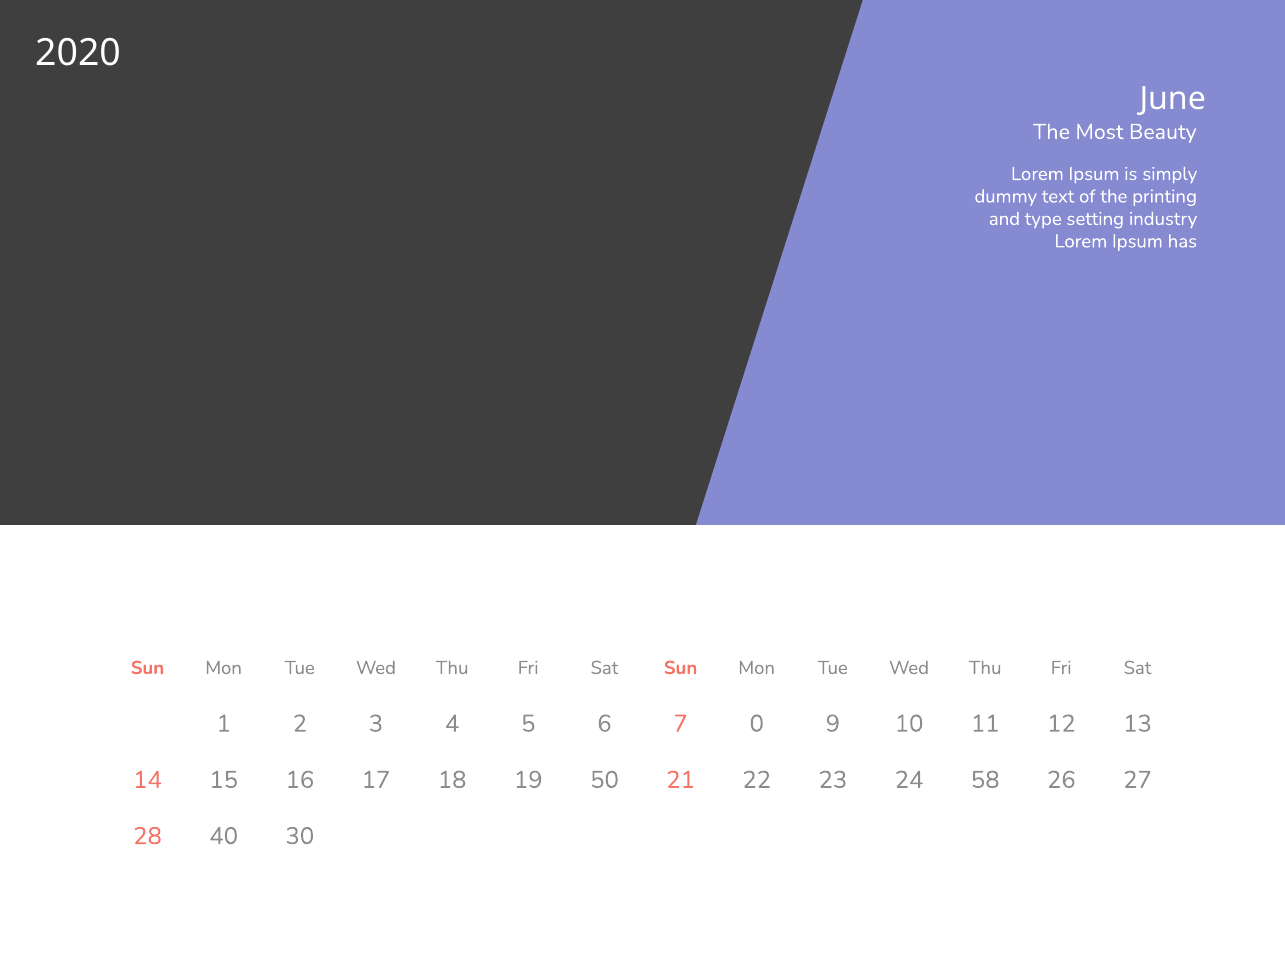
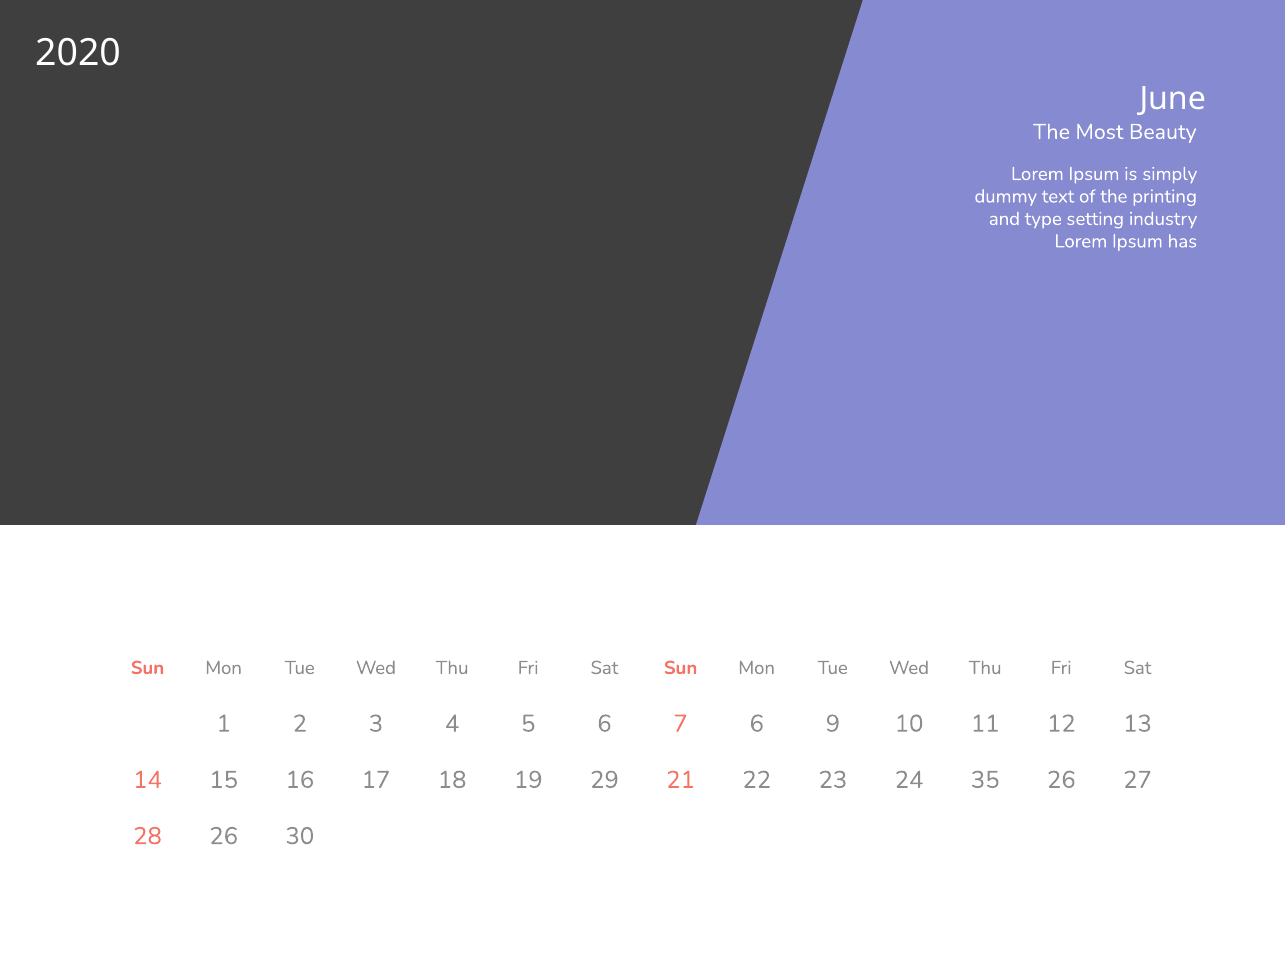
7 0: 0 -> 6 (757, 723)
50: 50 -> 29 (604, 780)
58: 58 -> 35 (985, 780)
28 40: 40 -> 26 (224, 836)
